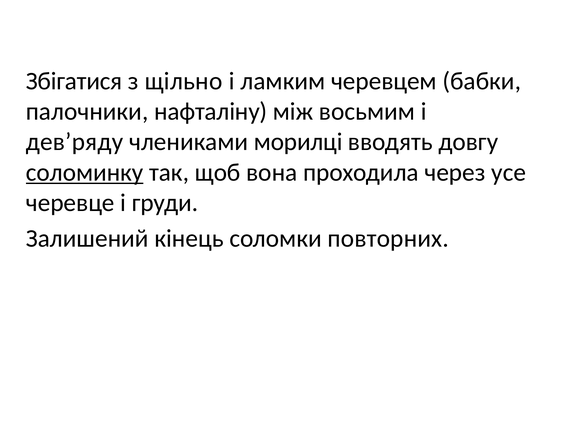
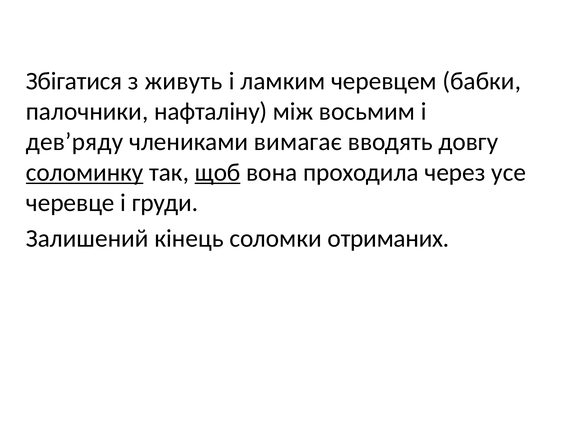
щільно: щільно -> живуть (184, 81)
морилці: морилці -> вимагає (298, 142)
щоб underline: none -> present (218, 172)
повторних: повторних -> отриманих (388, 238)
